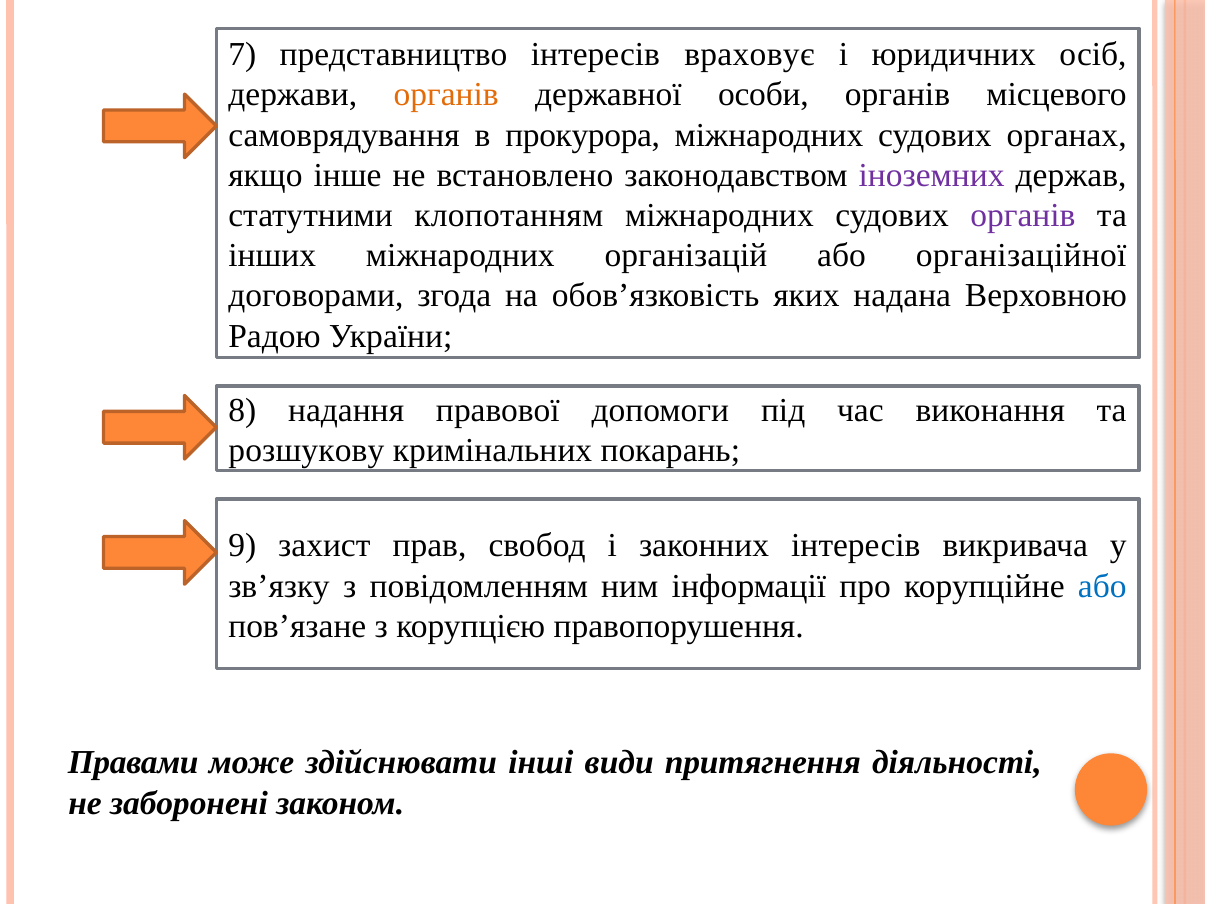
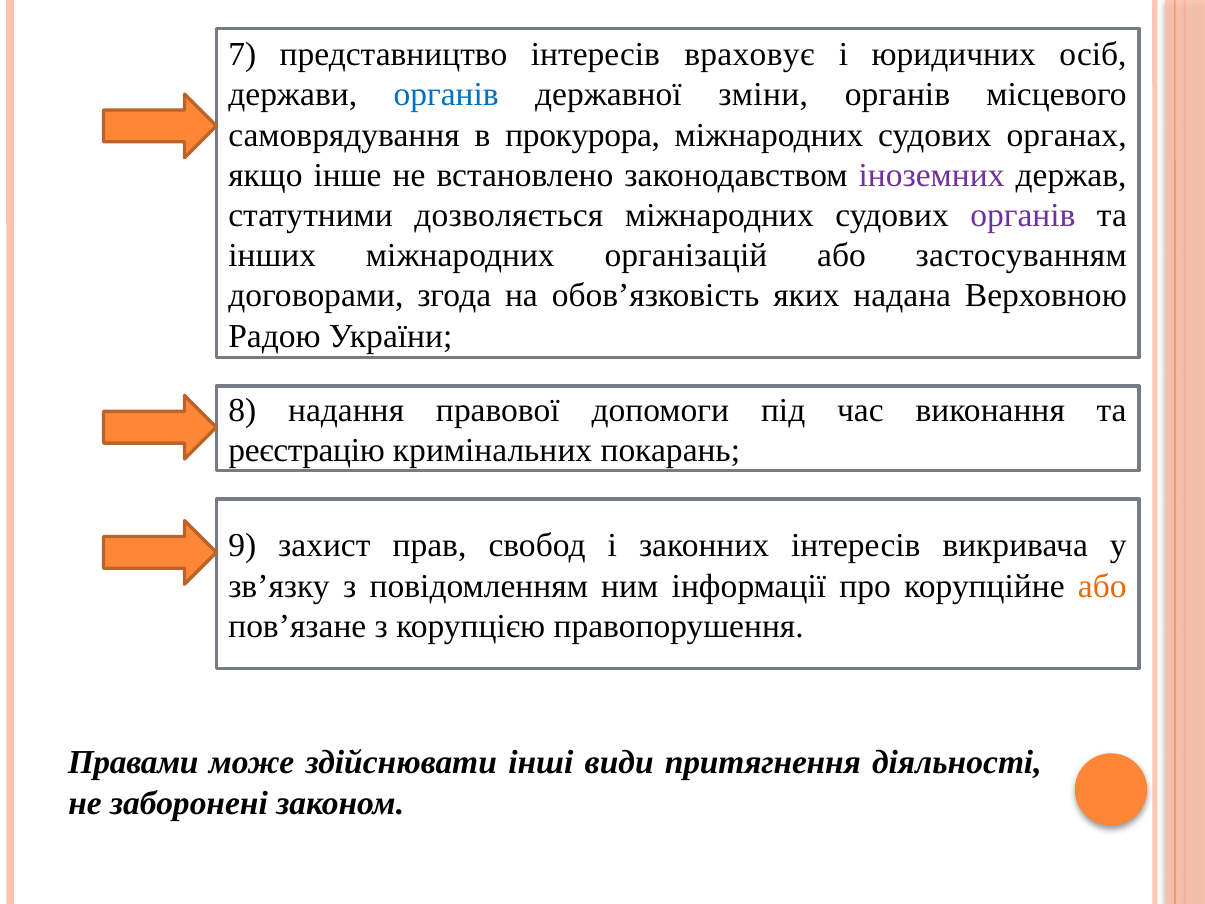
органів colour: orange -> blue (446, 95)
особи: особи -> зміни (763, 95)
клопотанням: клопотанням -> дозволяється (509, 215)
організаційної: організаційної -> застосуванням (1021, 256)
розшукову: розшукову -> реєстрацію (307, 451)
або colour: blue -> orange (1102, 586)
